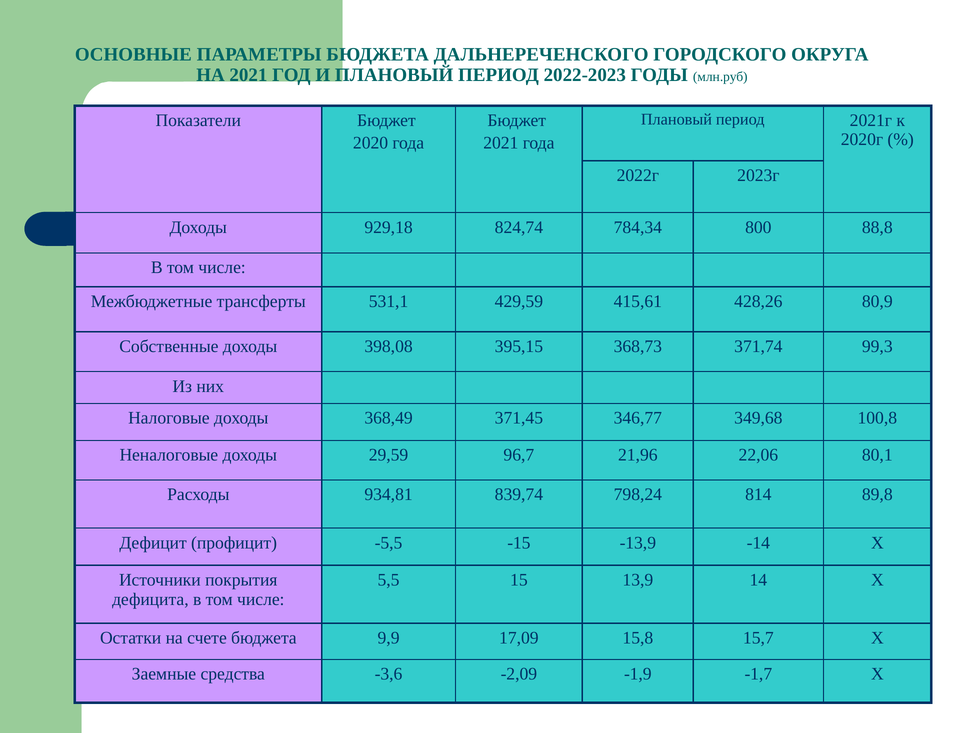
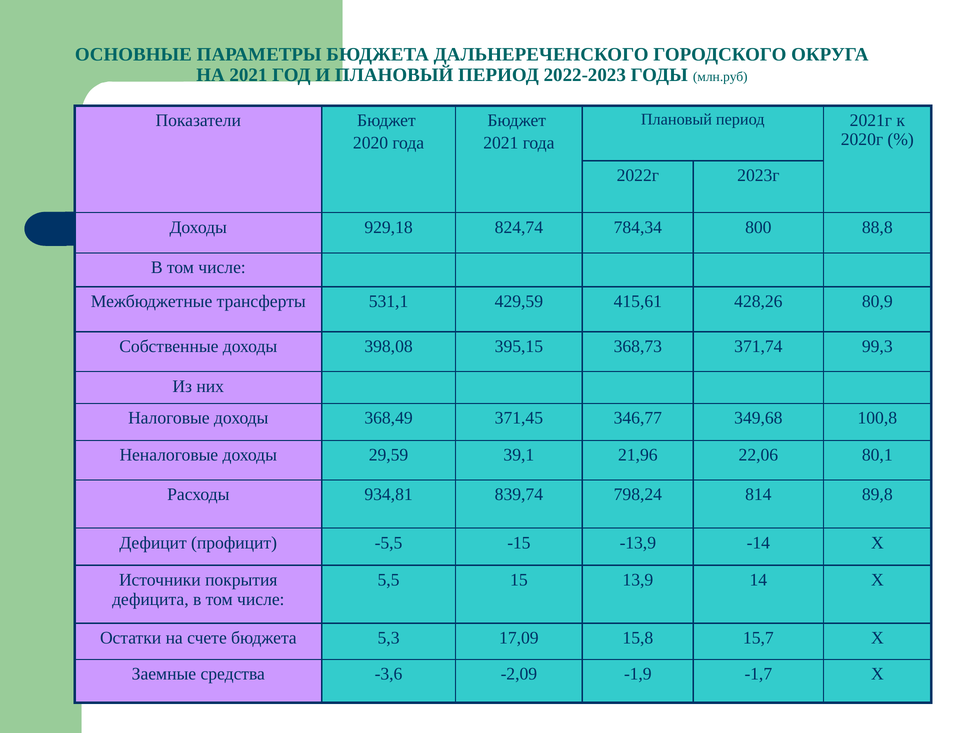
96,7: 96,7 -> 39,1 (519, 455)
9,9: 9,9 -> 5,3 (389, 638)
